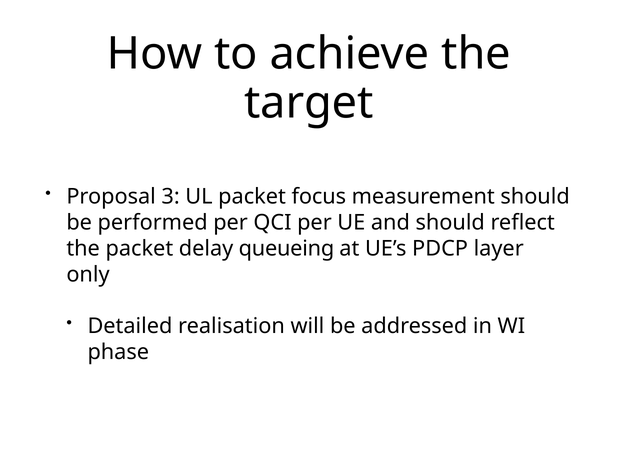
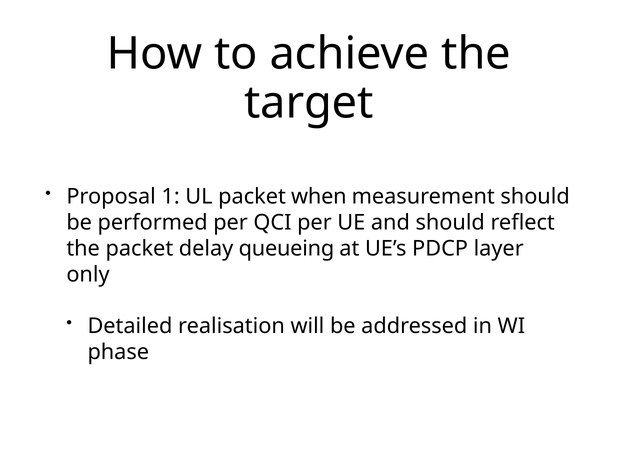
3: 3 -> 1 (171, 197)
focus: focus -> when (319, 197)
